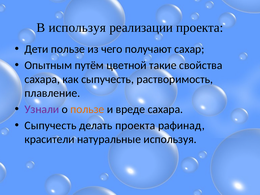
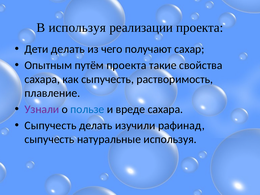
Дети пользе: пользе -> делать (68, 49)
путём цветной: цветной -> проекта (126, 65)
пользе colour: orange -> blue (87, 109)
делать проекта: проекта -> изучили (135, 125)
красители: красители -> сыпучесть (49, 139)
